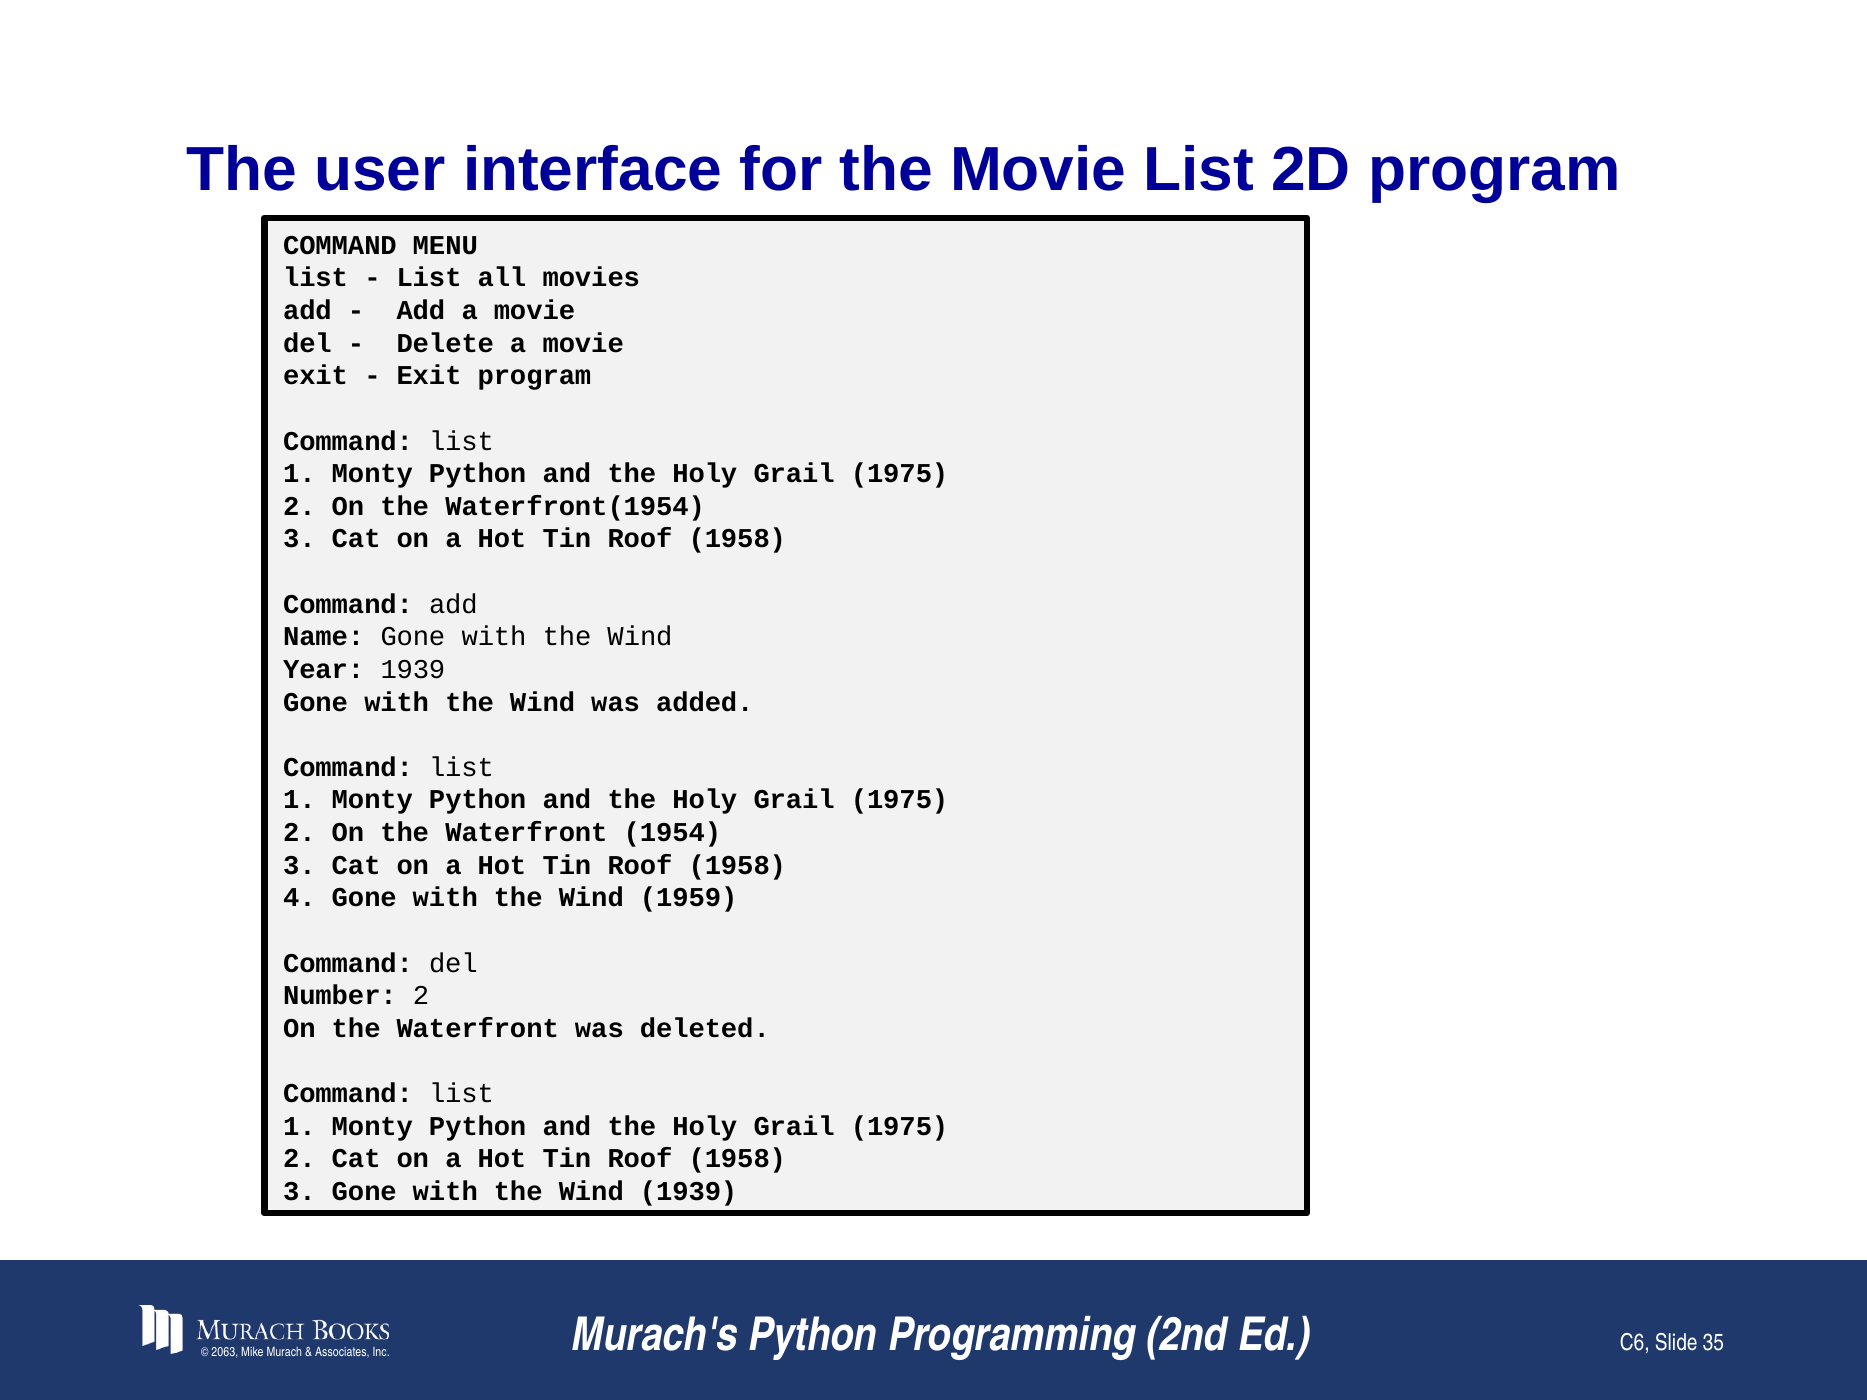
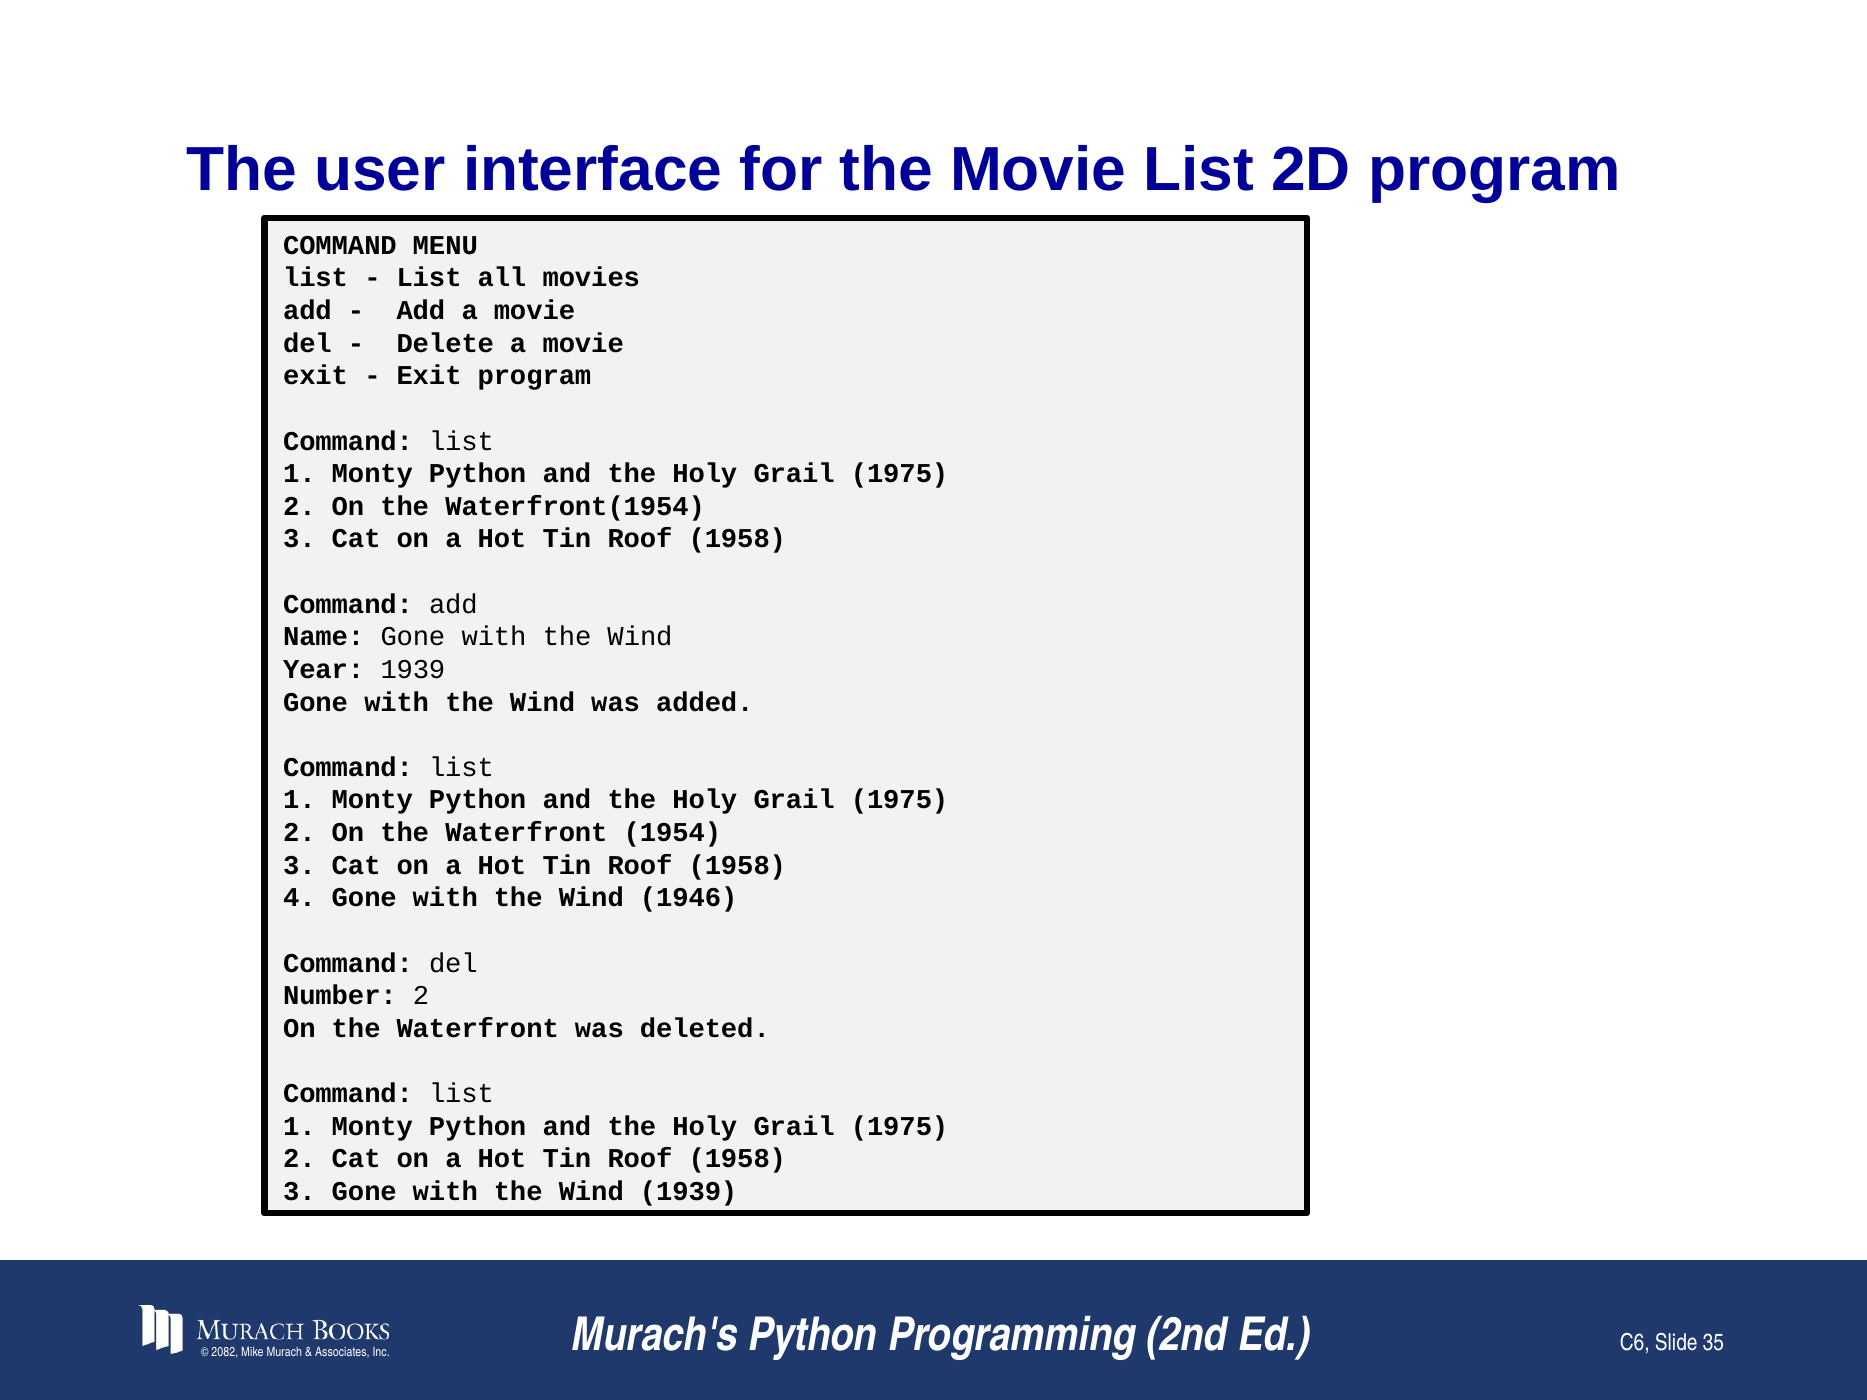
1959: 1959 -> 1946 (689, 898)
2063: 2063 -> 2082 (225, 1353)
